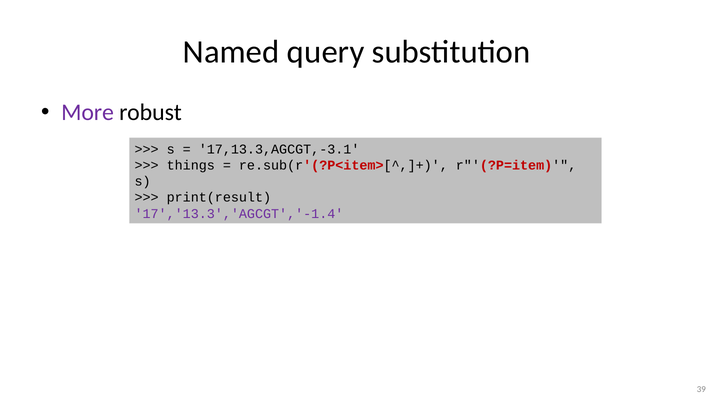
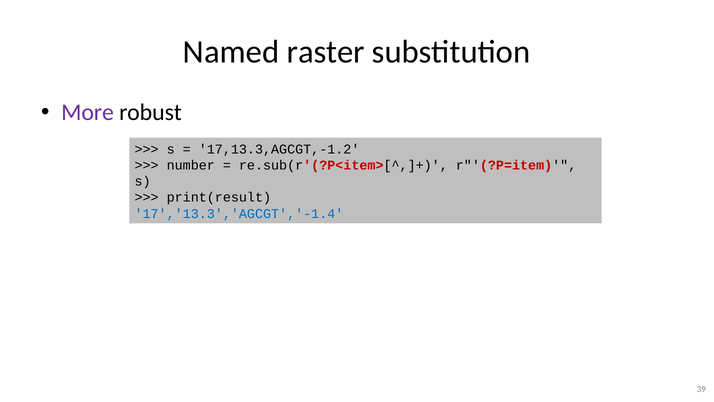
query: query -> raster (326, 52)
17,13.3,AGCGT,-3.1: 17,13.3,AGCGT,-3.1 -> 17,13.3,AGCGT,-1.2 (279, 149)
things: things -> number (191, 165)
17','13.3','AGCGT','-1.4 colour: purple -> blue (239, 213)
